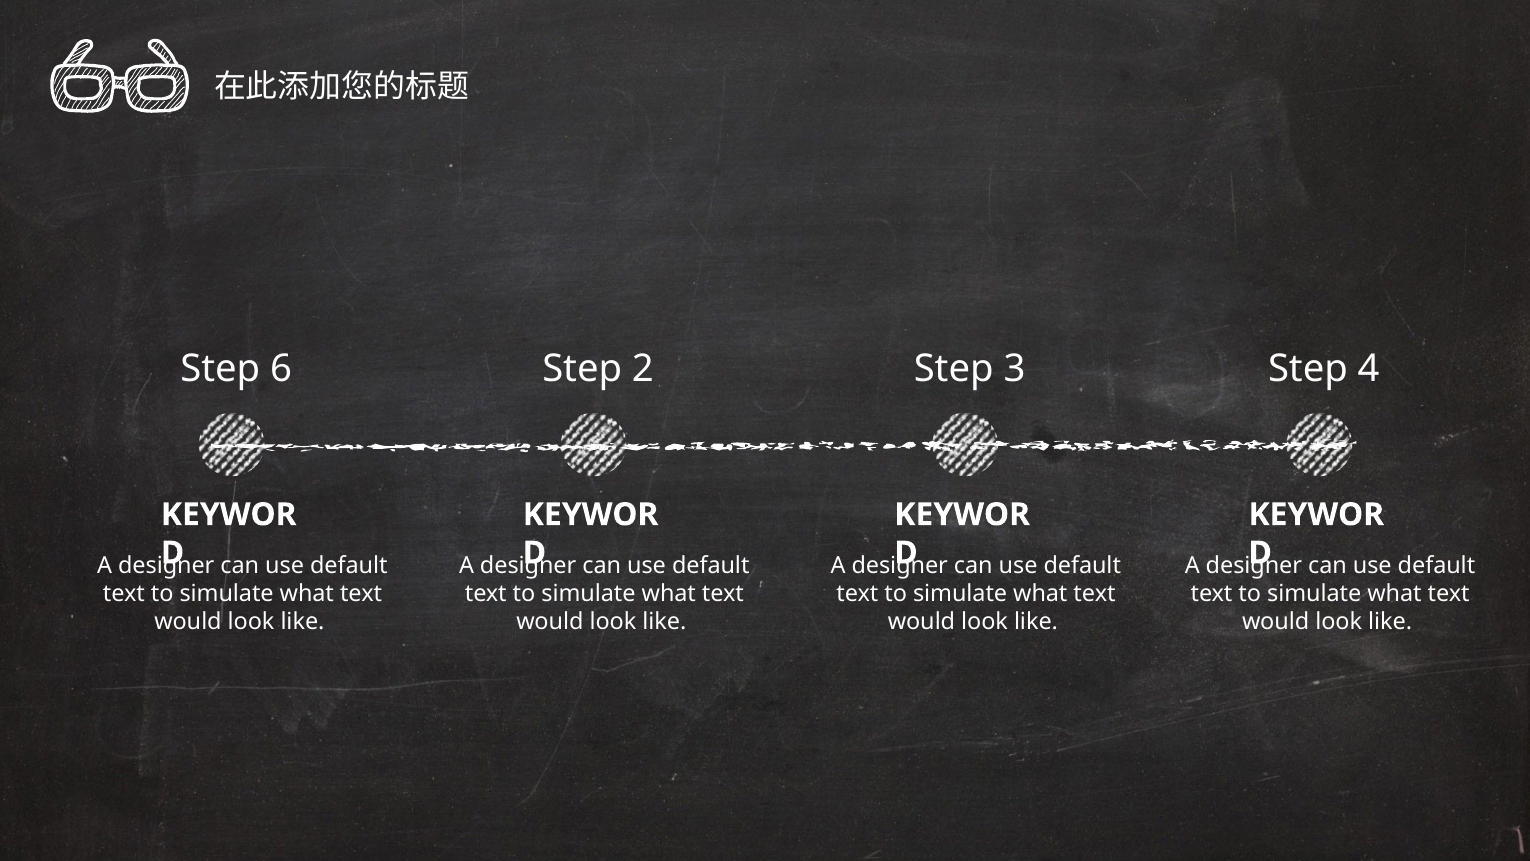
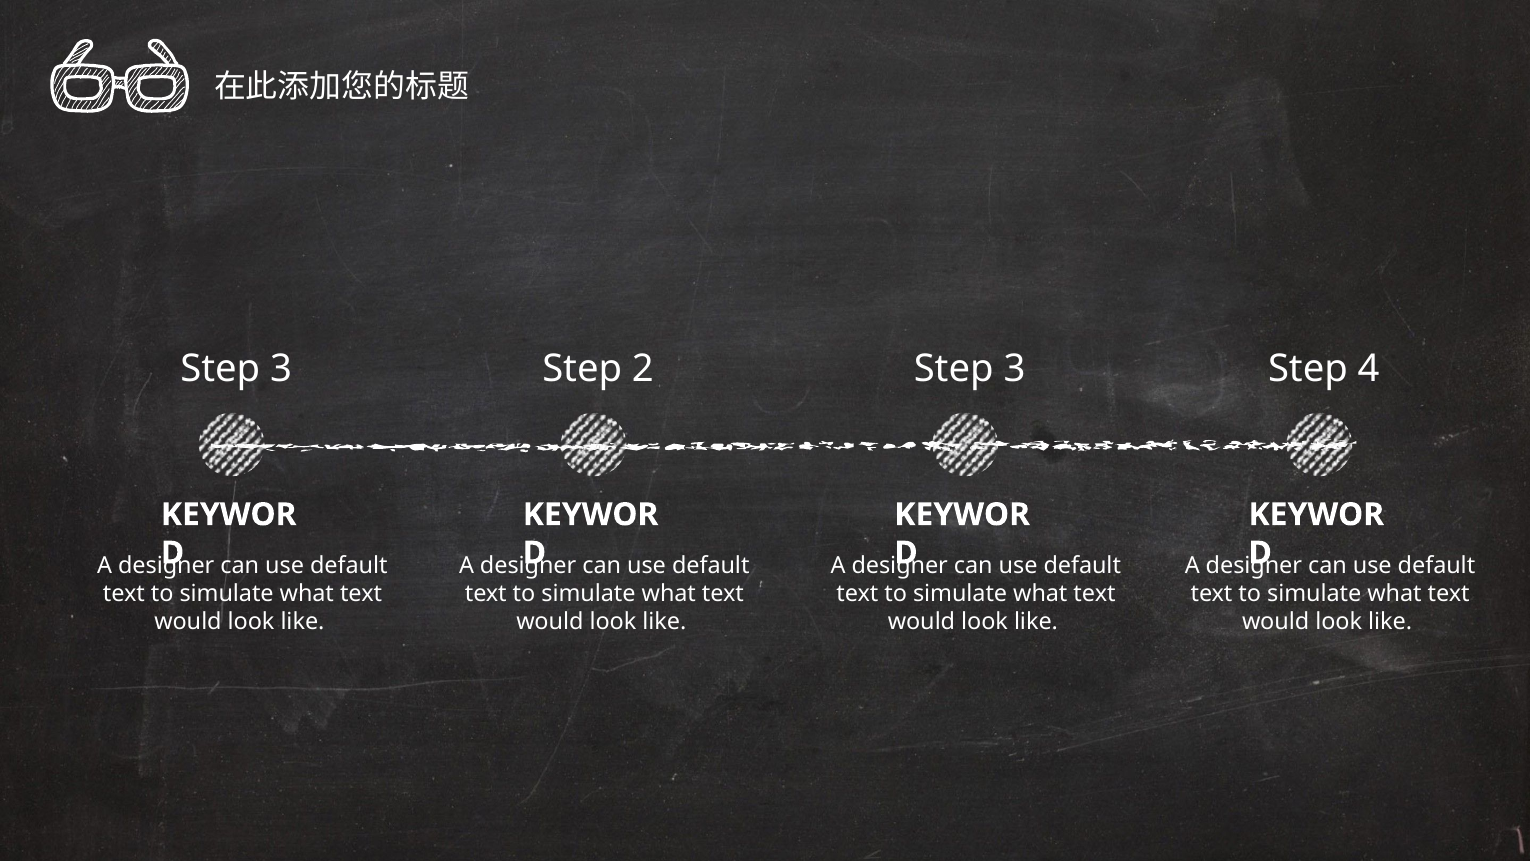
6: 6 -> 3 (281, 369)
